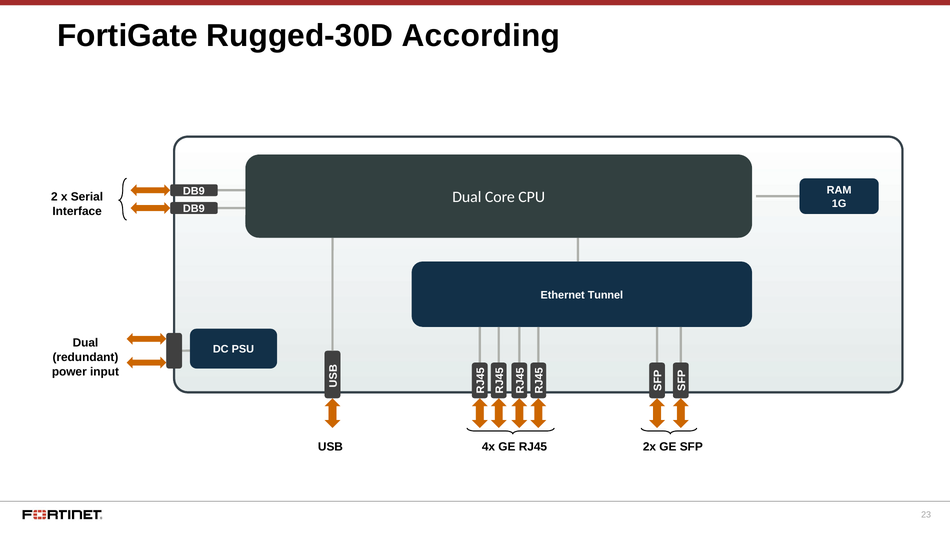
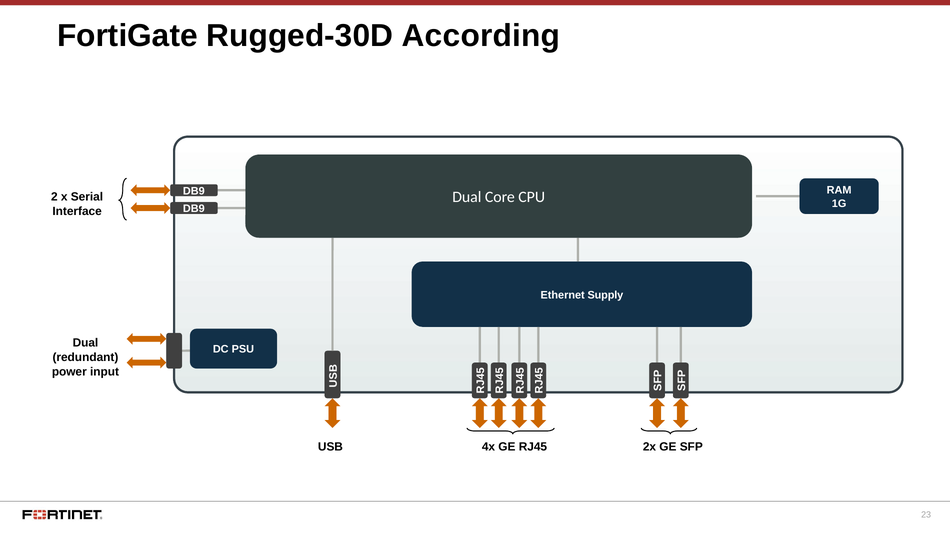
Tunnel: Tunnel -> Supply (605, 295)
